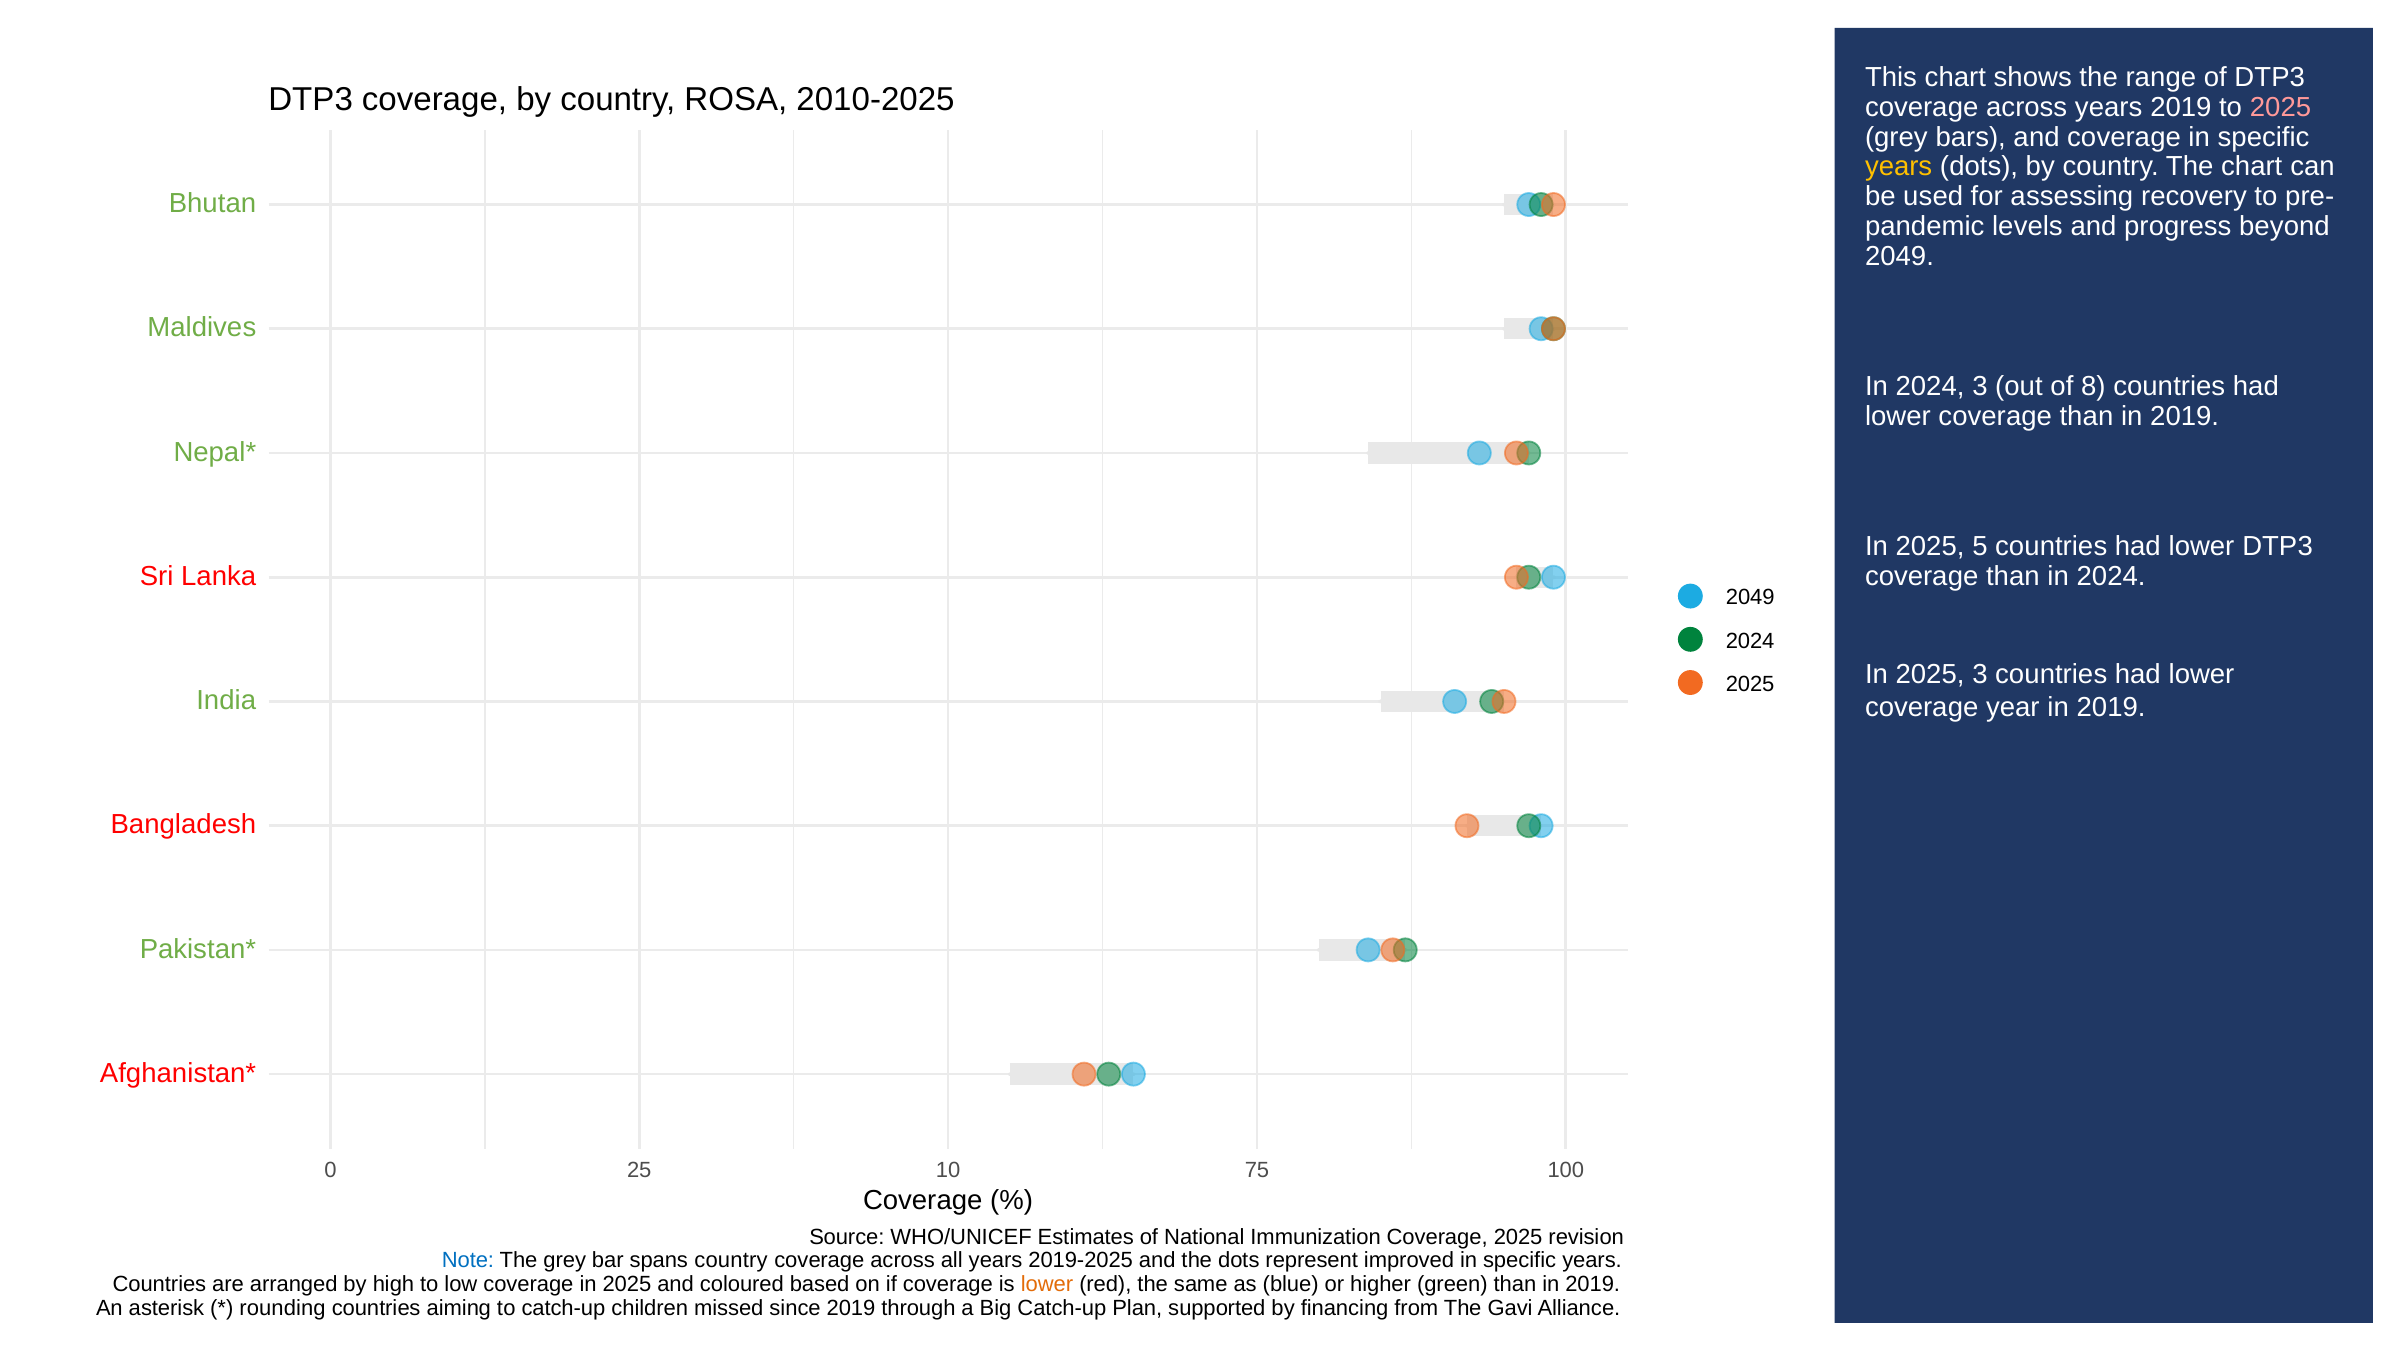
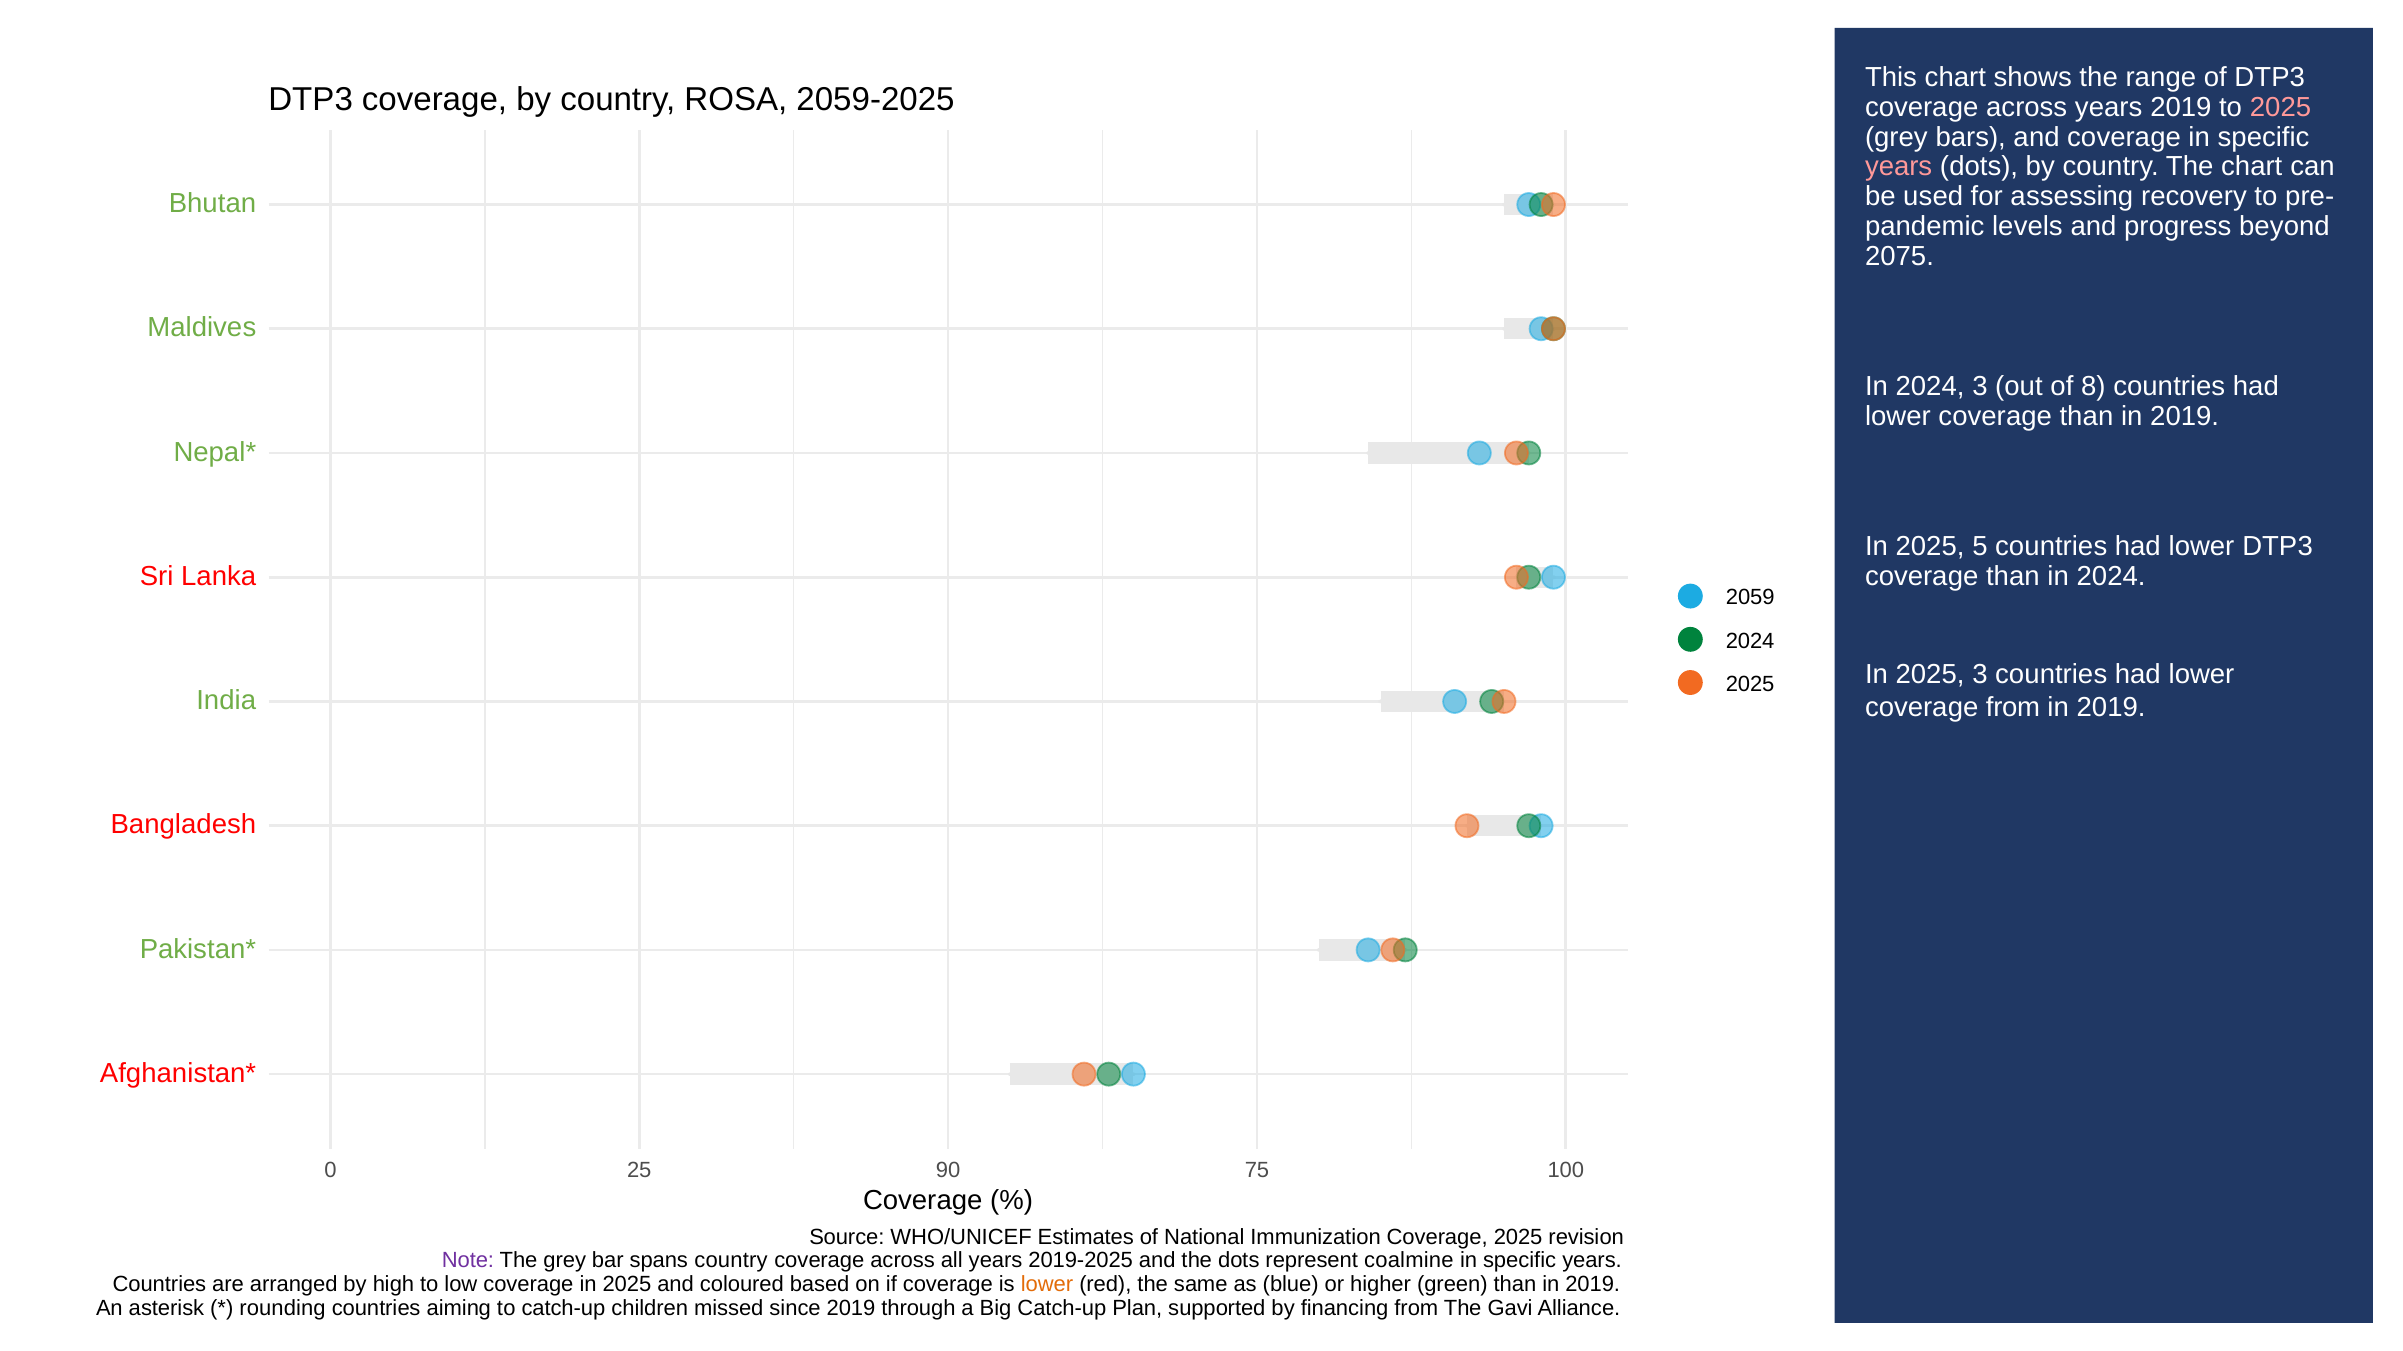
2010-2025: 2010-2025 -> 2059-2025 (876, 100)
years colour: yellow -> pink (1899, 167)
2049: 2049 -> 2075 (1899, 256)
2049: 2049 -> 2059 (1750, 598)
coverage year: year -> from (2013, 708)
10: 10 -> 90 (948, 1171)
Note colour: blue -> purple (468, 1261)
improved: improved -> coalmine (1409, 1261)
